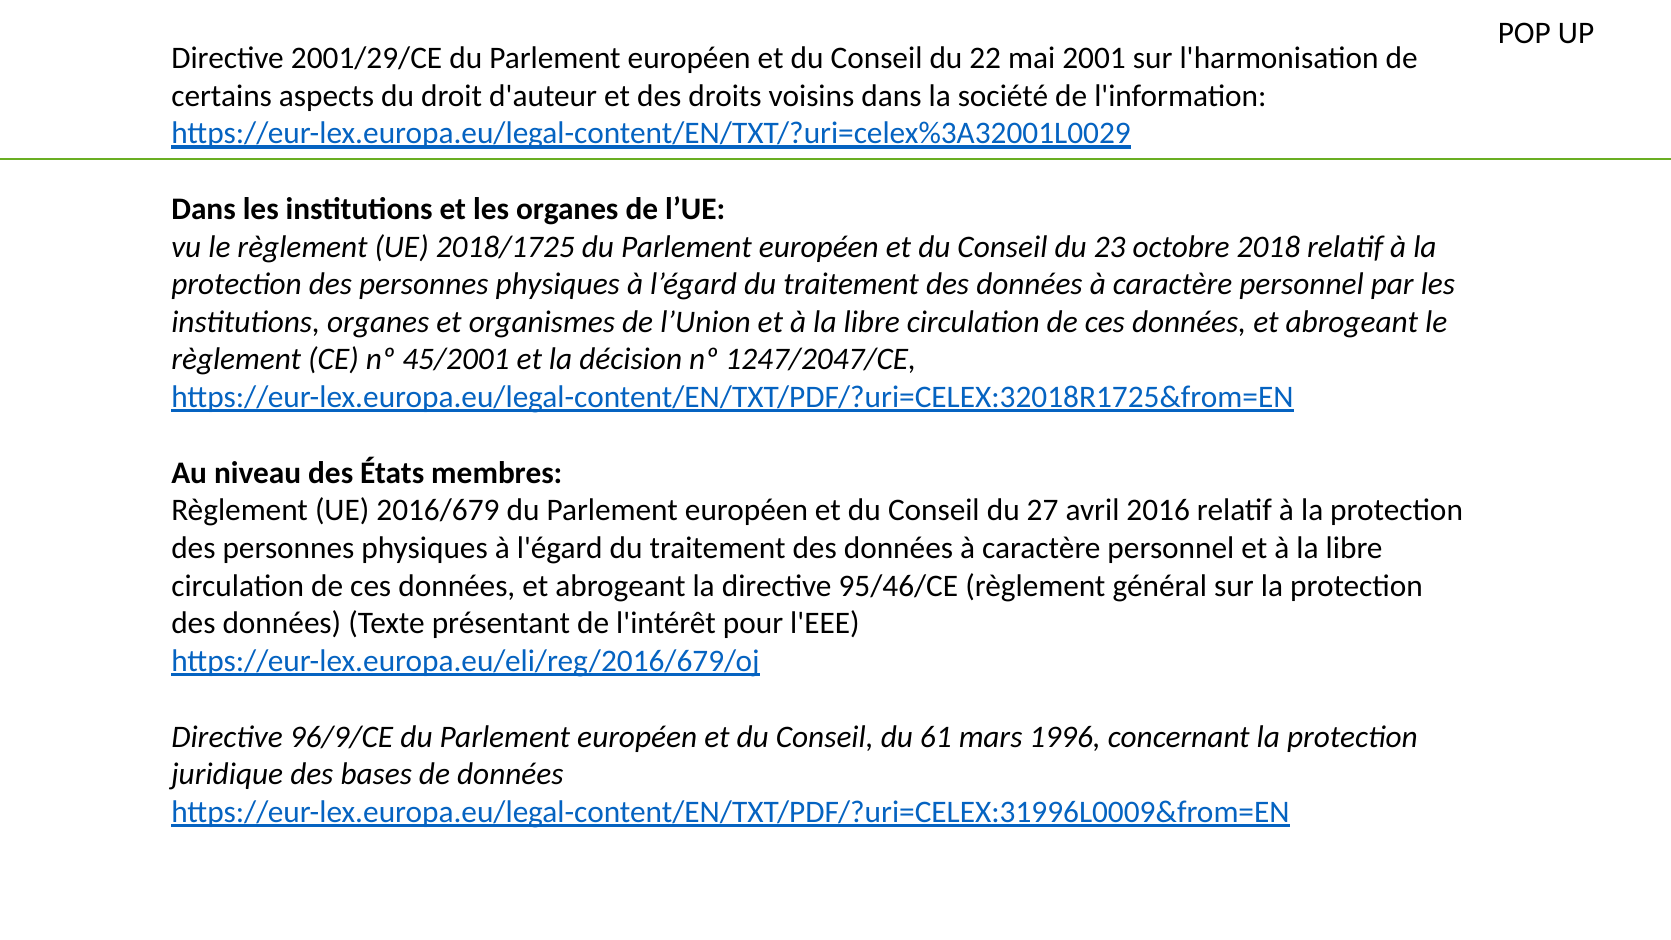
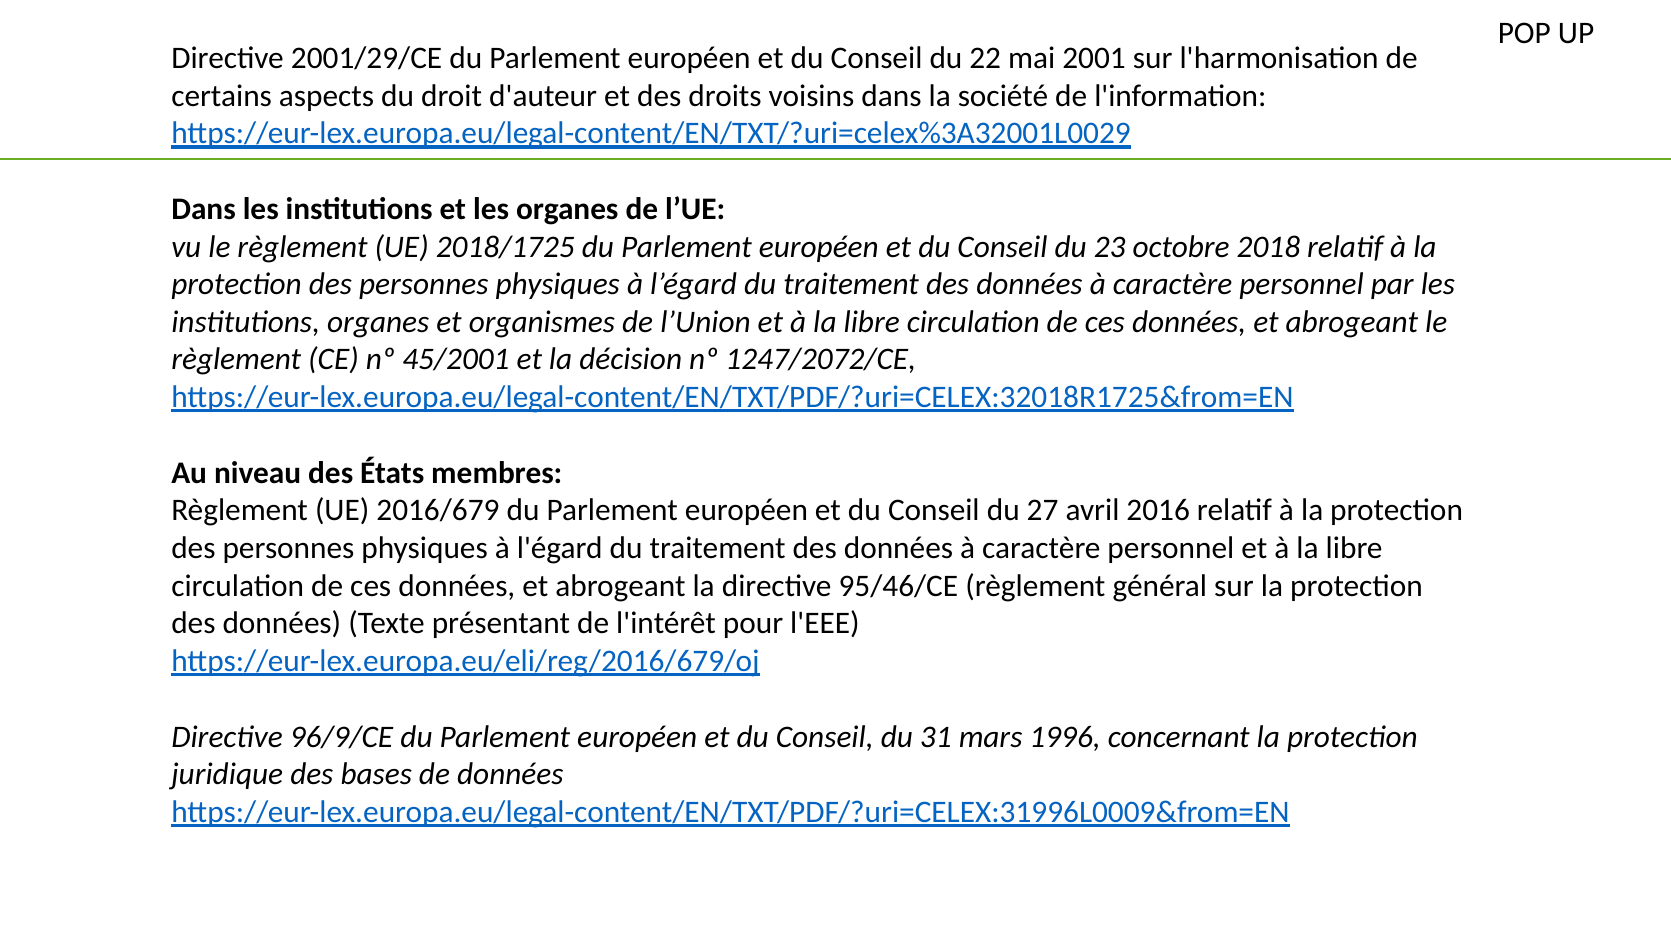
1247/2047/CE: 1247/2047/CE -> 1247/2072/CE (821, 360)
61: 61 -> 31 (936, 737)
